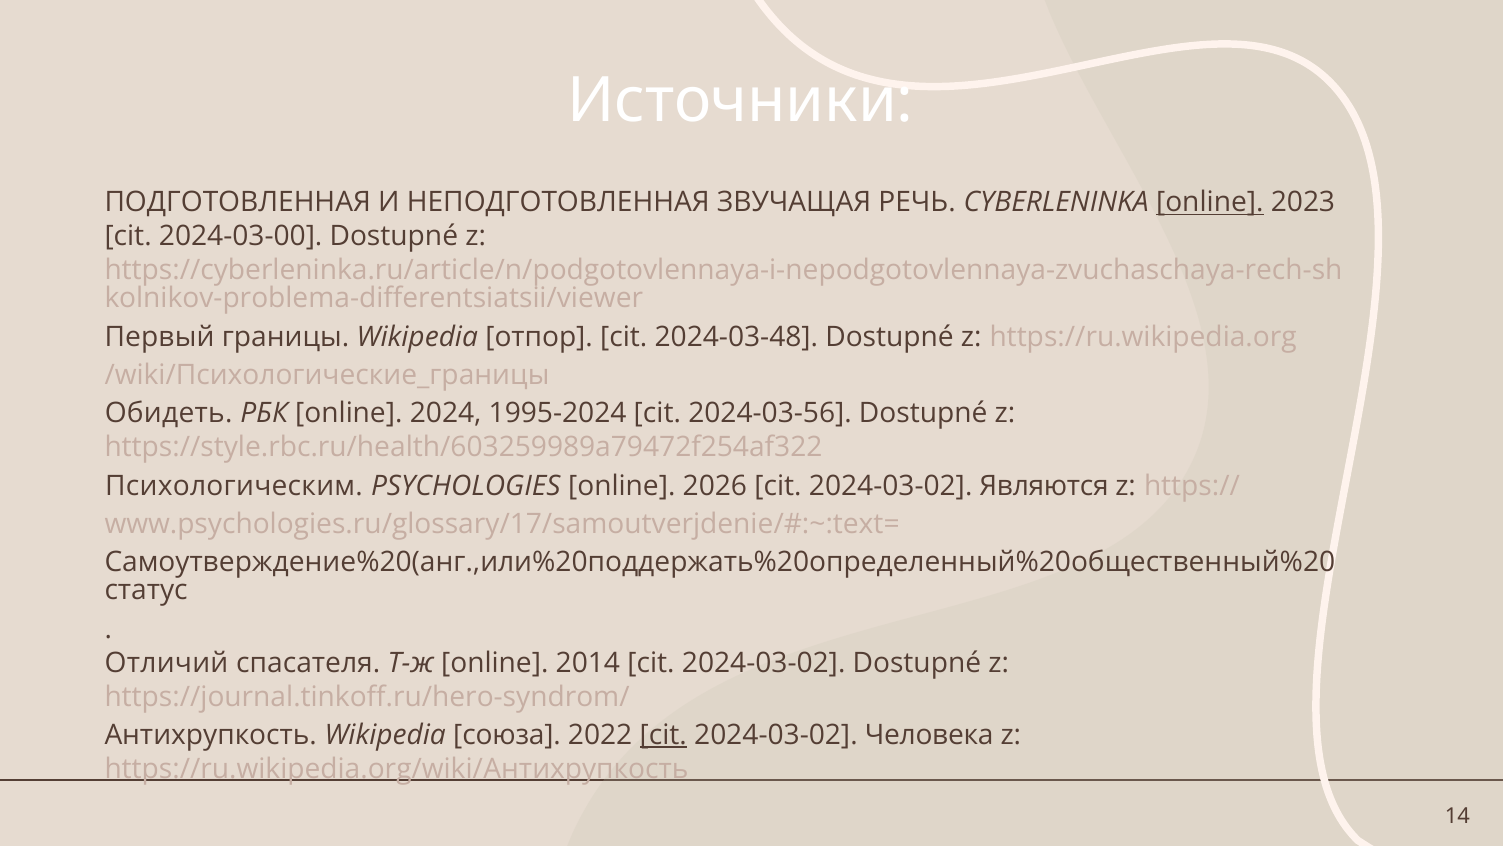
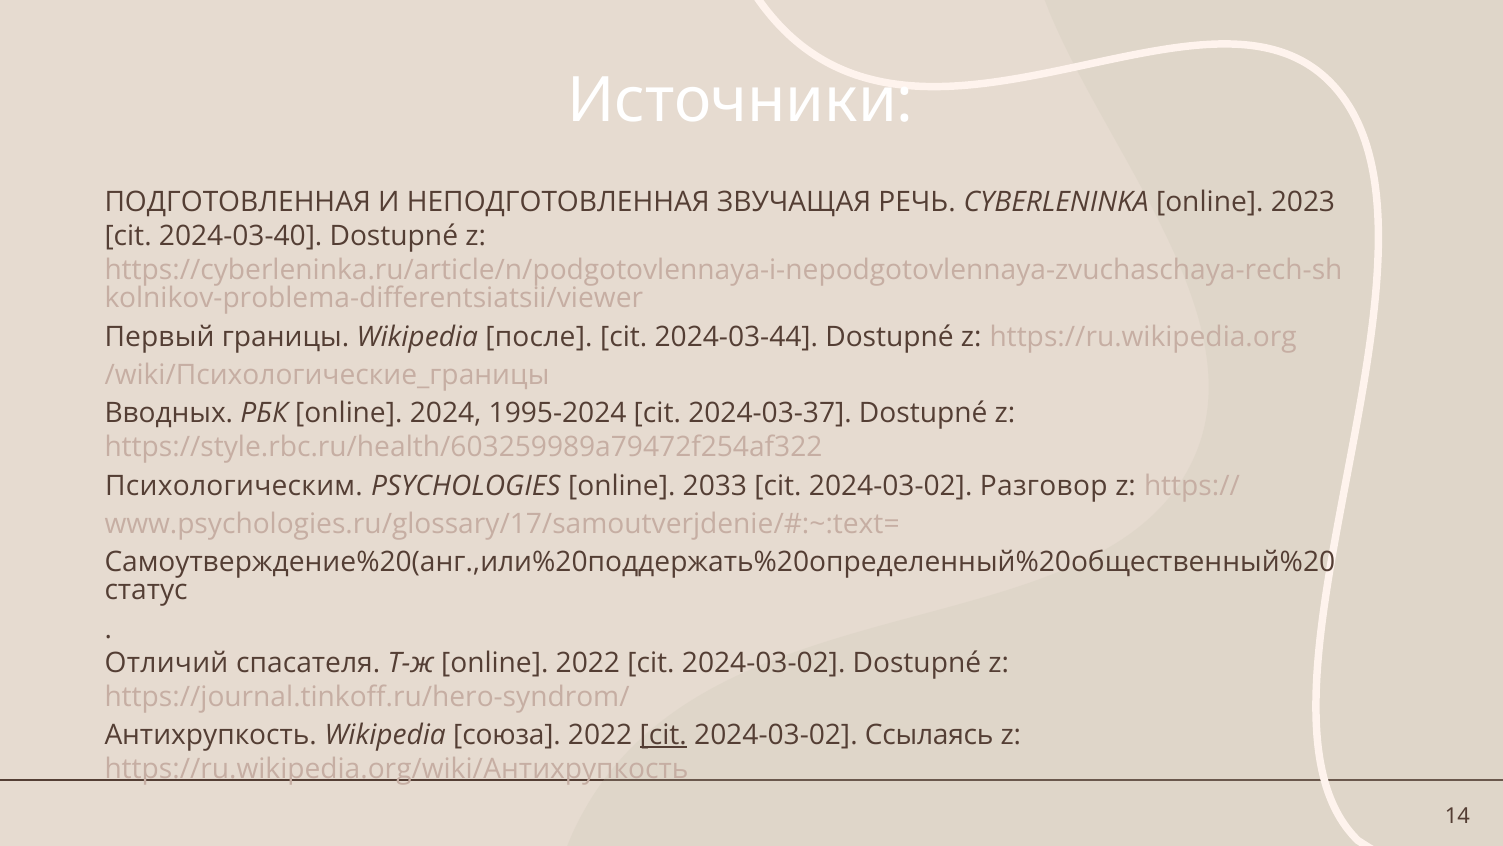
online underline: present -> none (1210, 202)
2024-03-00: 2024-03-00 -> 2024-03-40 (241, 236)
отпор: отпор -> после (539, 337)
2024-03-48: 2024-03-48 -> 2024-03-44 (736, 337)
Обидеть: Обидеть -> Вводных (169, 413)
2024-03-56: 2024-03-56 -> 2024-03-37 (770, 413)
2026: 2026 -> 2033 (715, 485)
Являются: Являются -> Разговор (1044, 485)
online 2014: 2014 -> 2022 (588, 662)
Человека: Человека -> Ссылаясь (929, 735)
